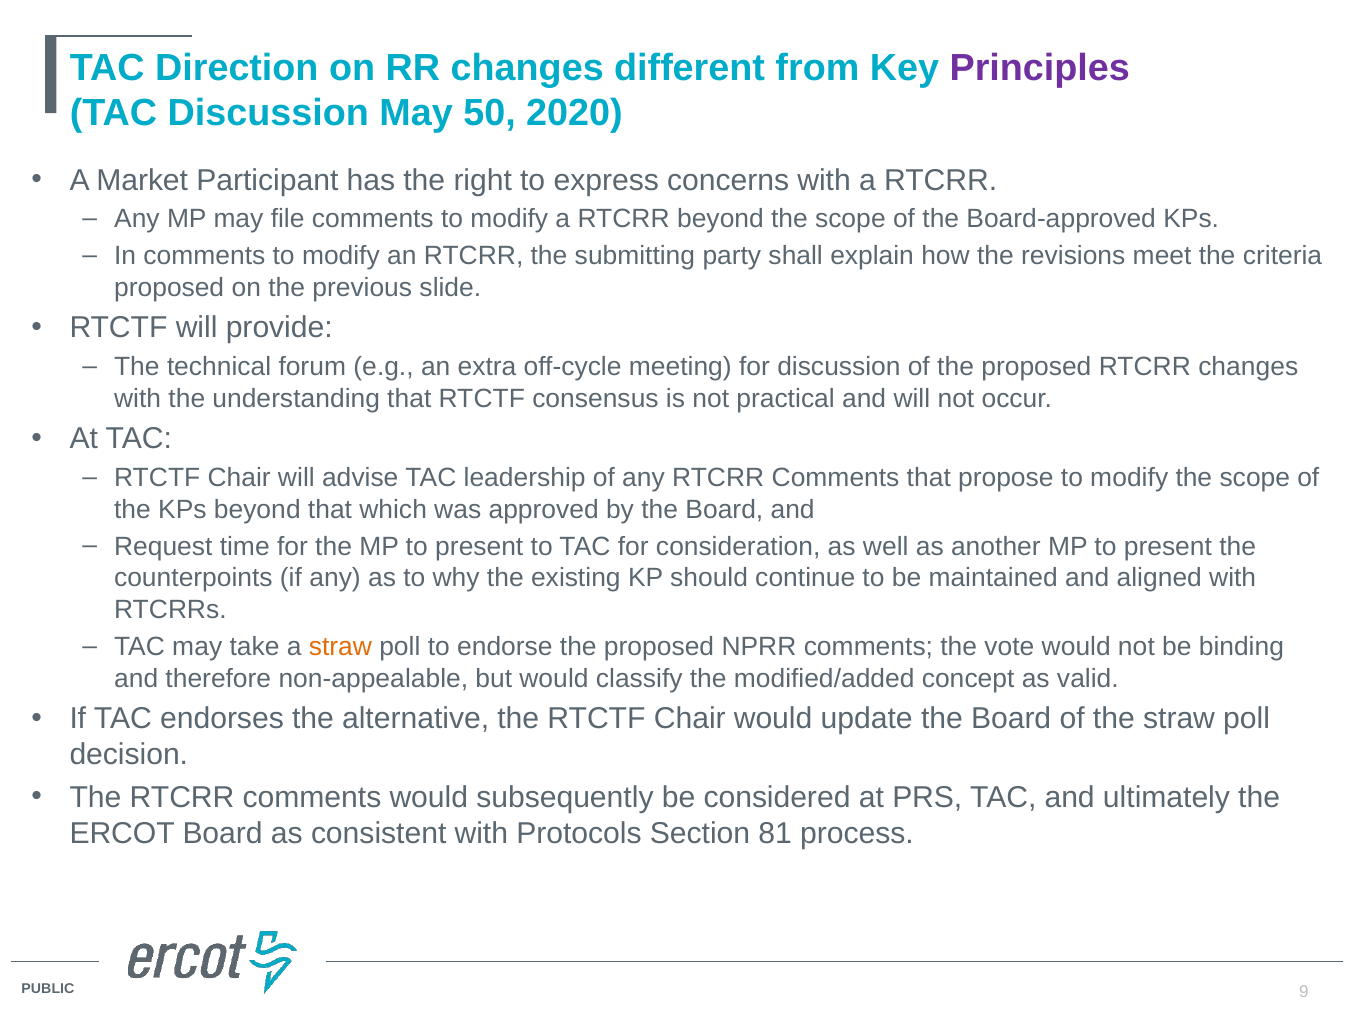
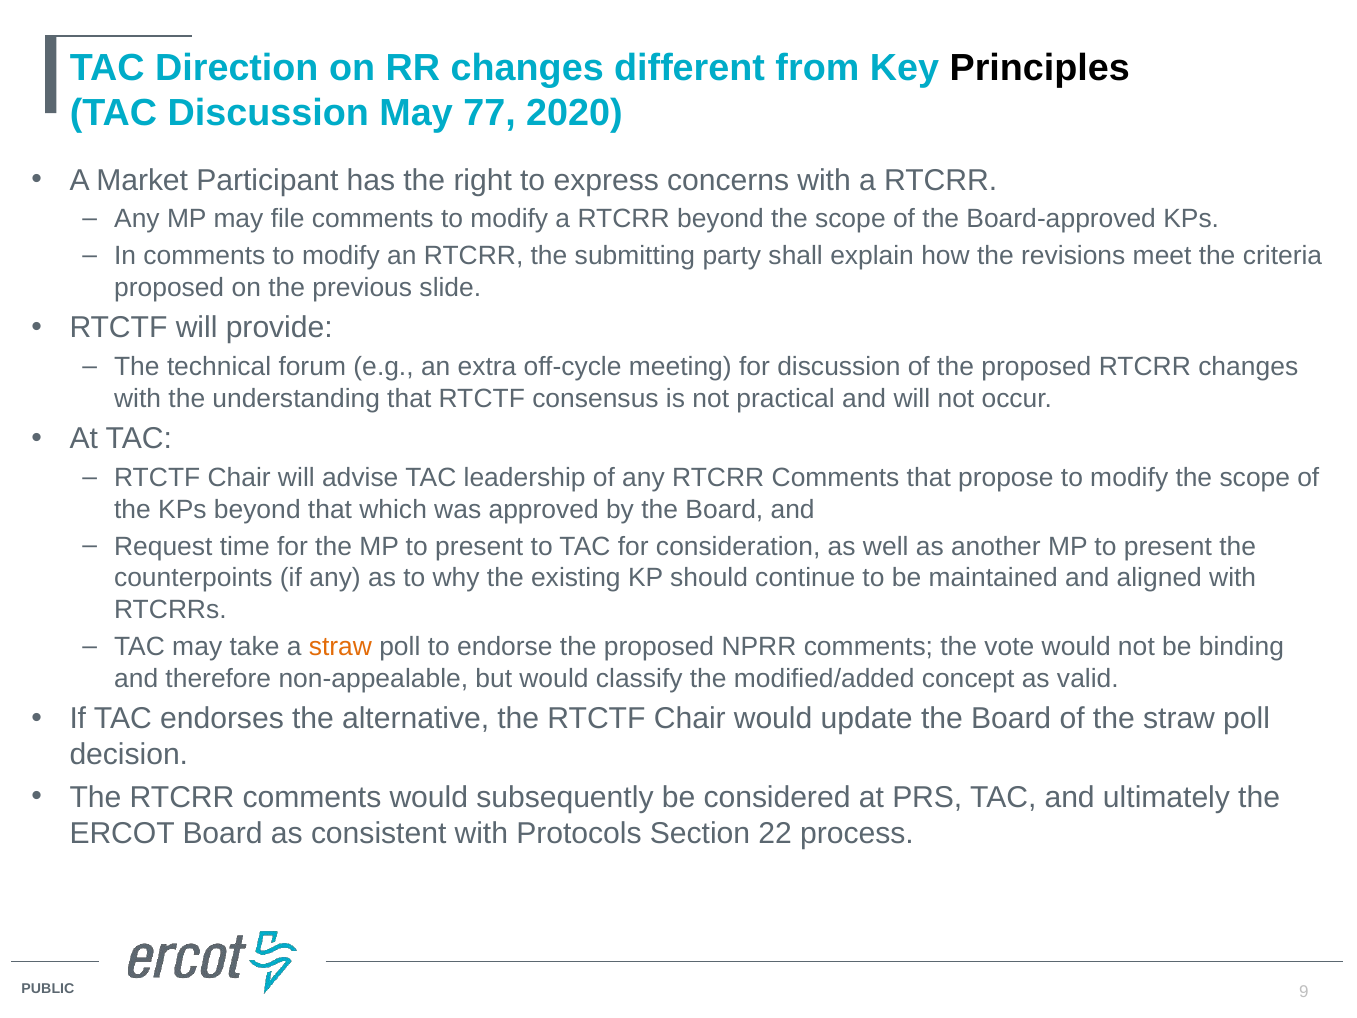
Principles colour: purple -> black (1040, 68)
50: 50 -> 77 (490, 113)
81: 81 -> 22 (775, 833)
